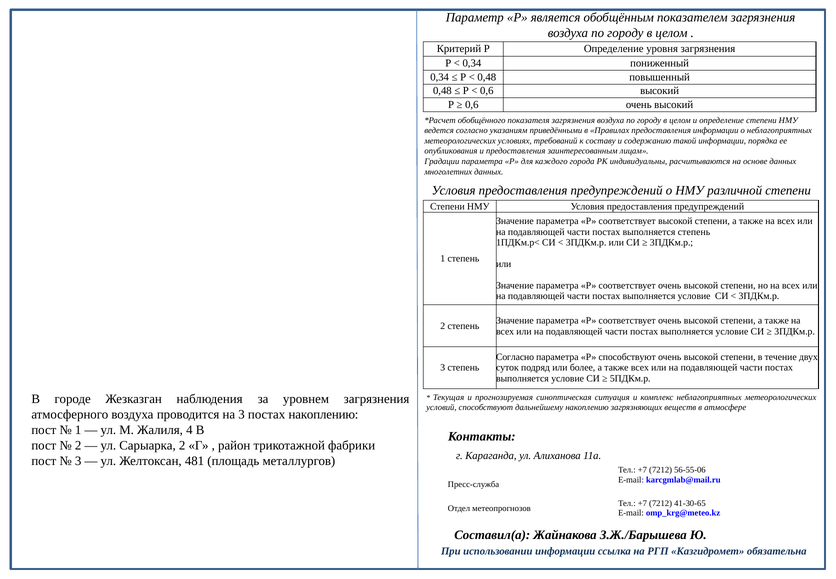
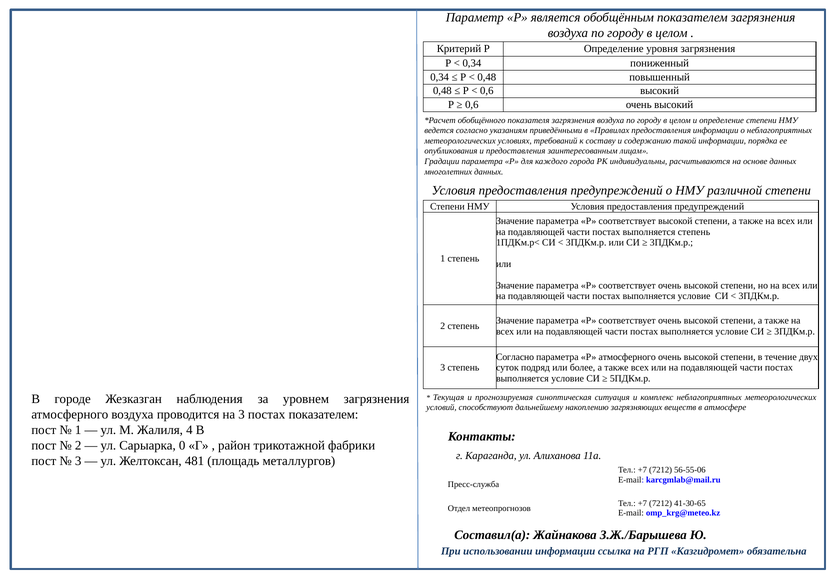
Р способствуют: способствуют -> атмосферного (627, 357)
постах накоплению: накоплению -> показателем (323, 414)
Сарыарка 2: 2 -> 0 (182, 445)
